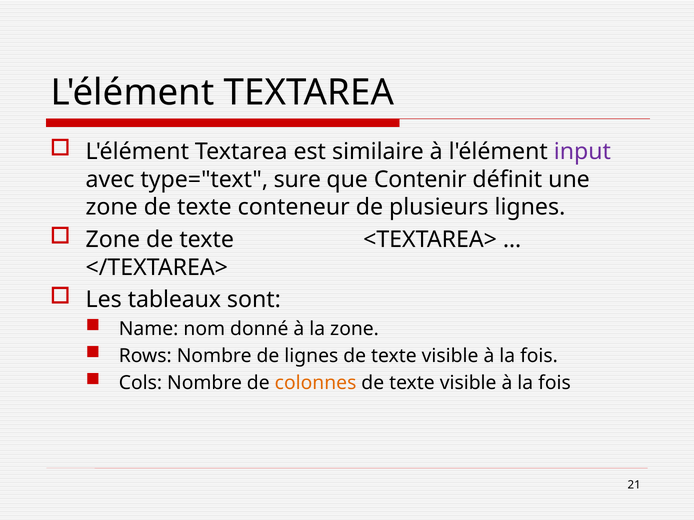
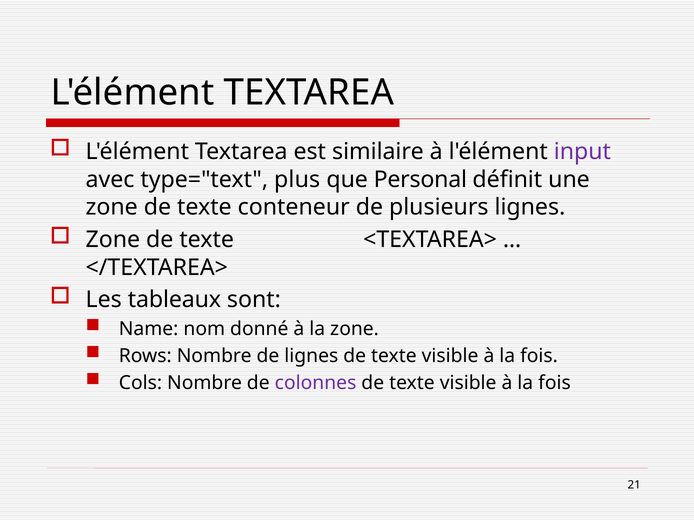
sure: sure -> plus (297, 180)
Contenir: Contenir -> Personal (420, 180)
colonnes colour: orange -> purple (316, 383)
